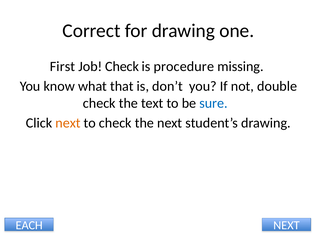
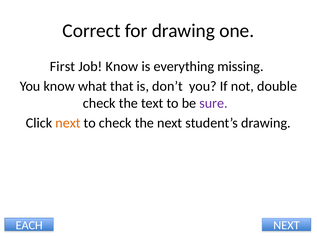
Job Check: Check -> Know (122, 67)
procedure: procedure -> everything (184, 67)
sure colour: blue -> purple (213, 103)
